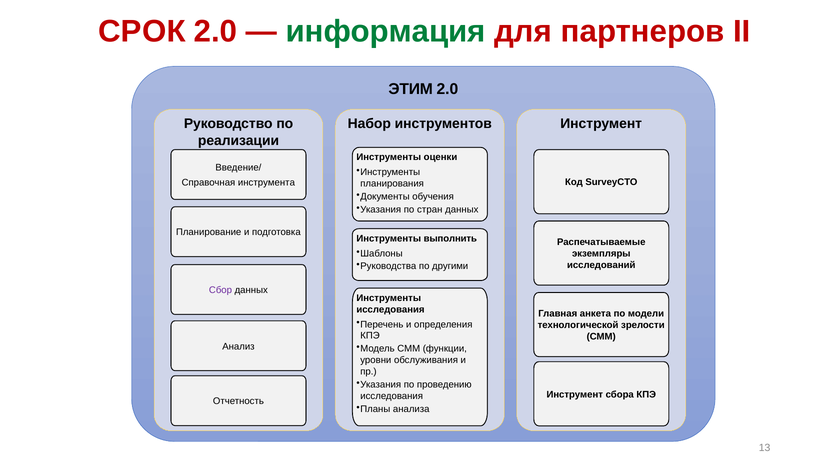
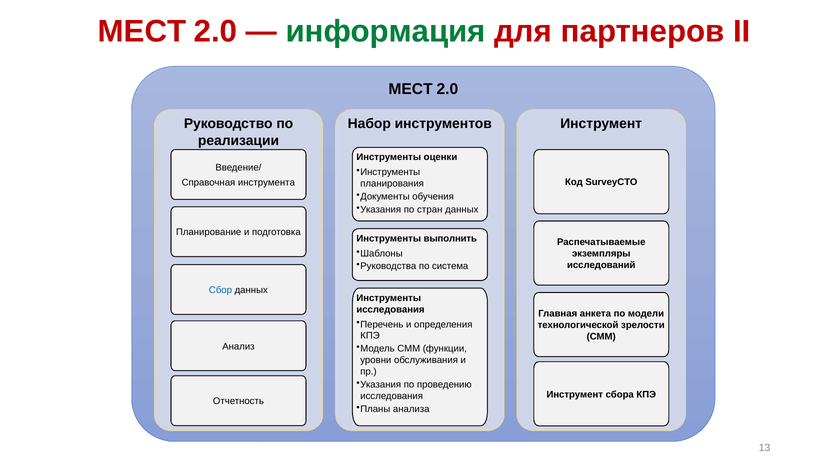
СРОК: СРОК -> МЕСТ (142, 31)
ЭТИМ: ЭТИМ -> МЕСТ (411, 89)
другими: другими -> система (450, 266)
Сбор colour: purple -> blue (220, 290)
